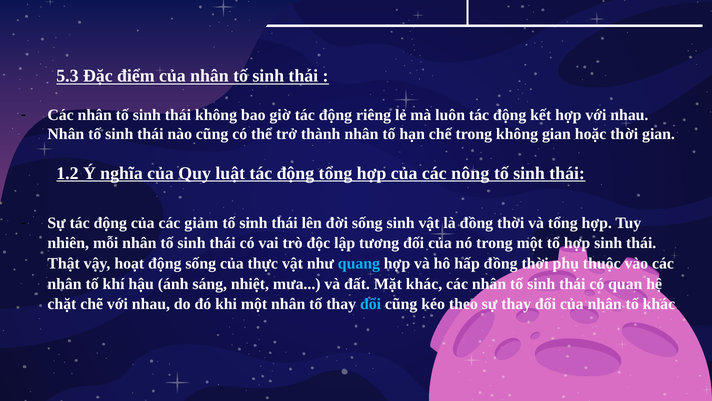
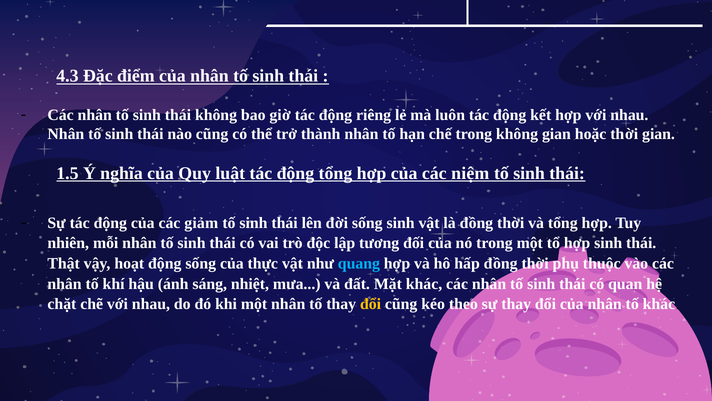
5.3: 5.3 -> 4.3 (67, 76)
1.2: 1.2 -> 1.5 (67, 173)
nông: nông -> niệm (470, 173)
đổi colour: light blue -> yellow (371, 304)
